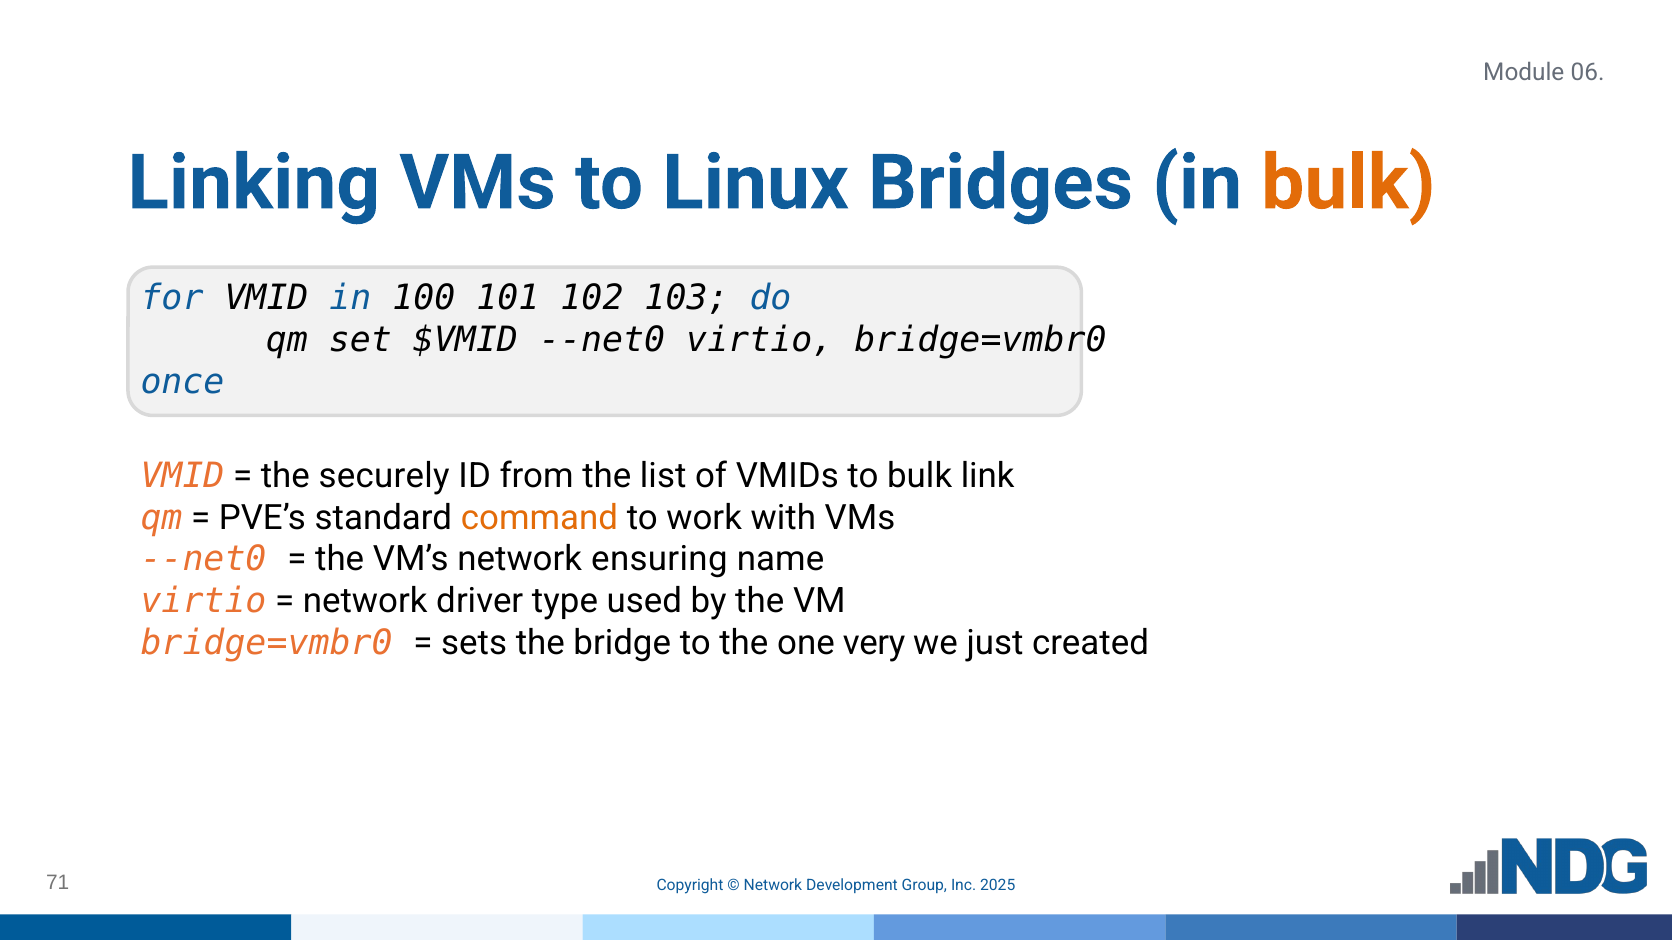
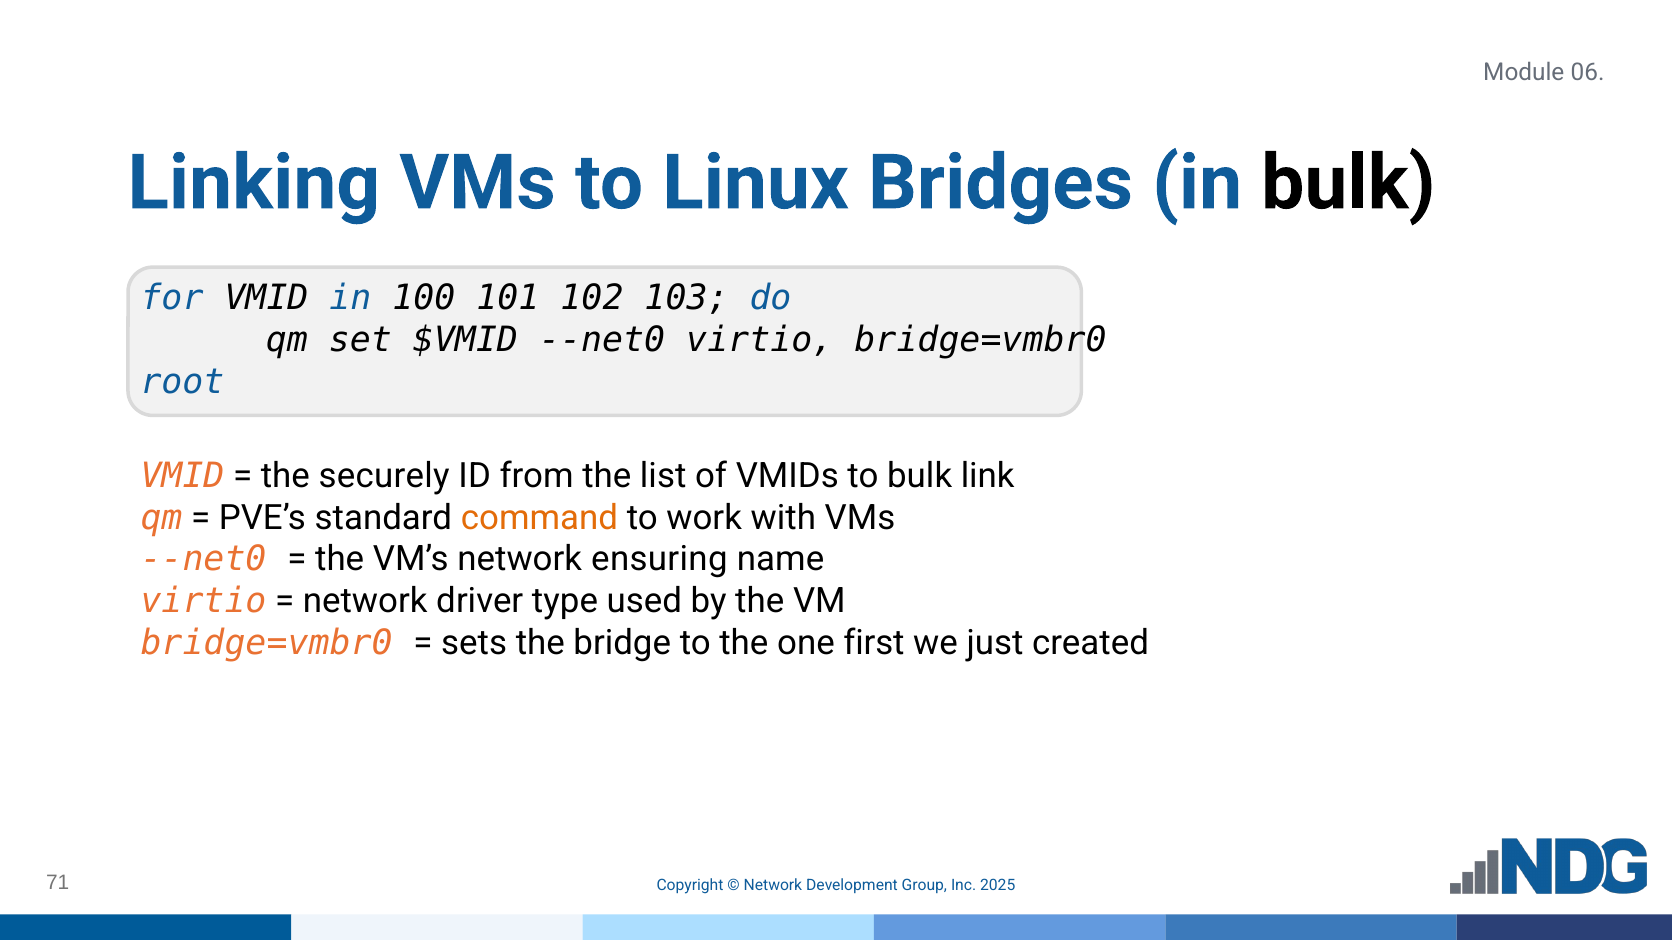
bulk colour: orange -> black (1348, 183)
once: once -> root (182, 382)
very: very -> first (874, 643)
